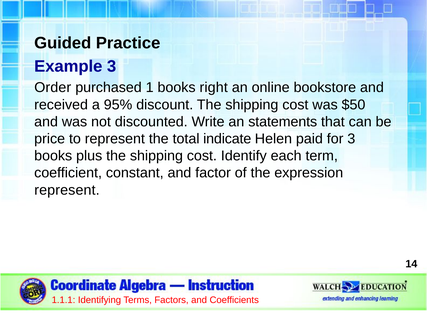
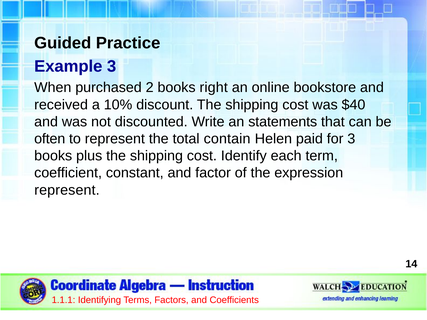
Order: Order -> When (53, 88)
1: 1 -> 2 (150, 88)
95%: 95% -> 10% (118, 105)
$50: $50 -> $40 (354, 105)
price: price -> often (50, 139)
indicate: indicate -> contain (227, 139)
